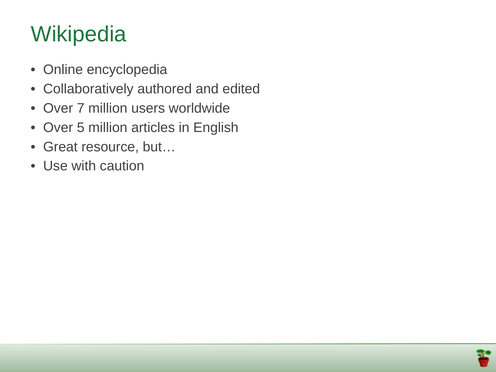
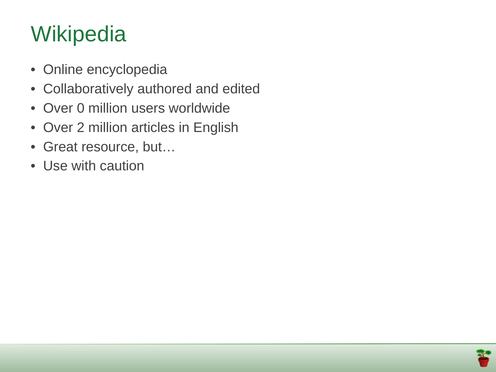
7: 7 -> 0 (81, 108)
5: 5 -> 2 (81, 127)
